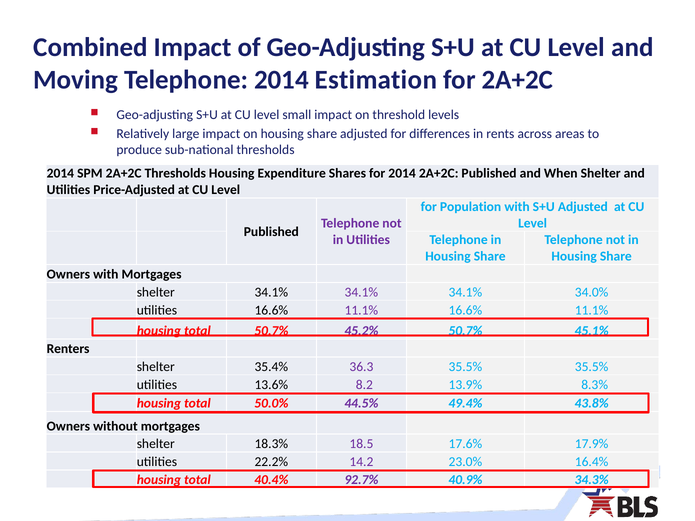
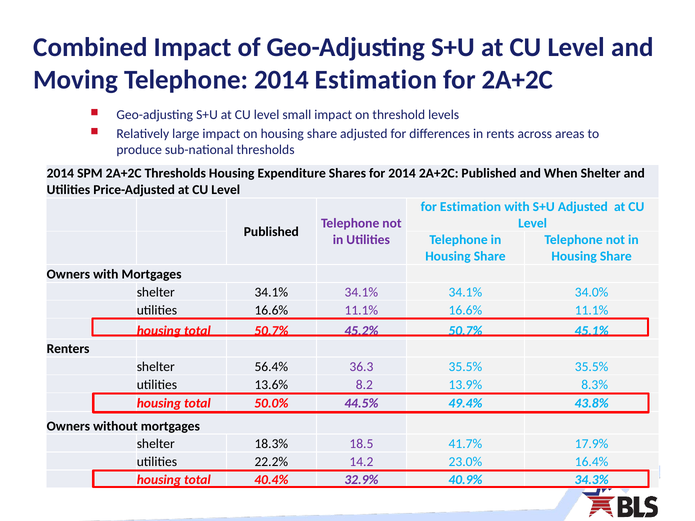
for Population: Population -> Estimation (471, 207)
35.4%: 35.4% -> 56.4% (271, 367)
17.6%: 17.6% -> 41.7% (465, 444)
92.7%: 92.7% -> 32.9% (361, 480)
